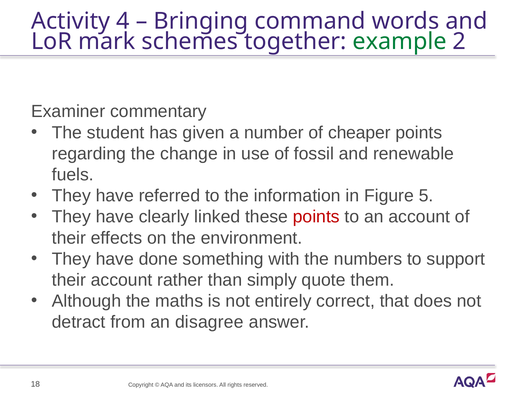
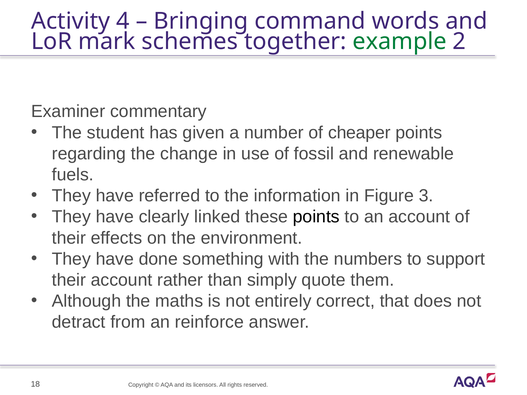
5: 5 -> 3 (426, 196)
points colour: red -> black (316, 217)
disagree: disagree -> reinforce (209, 322)
